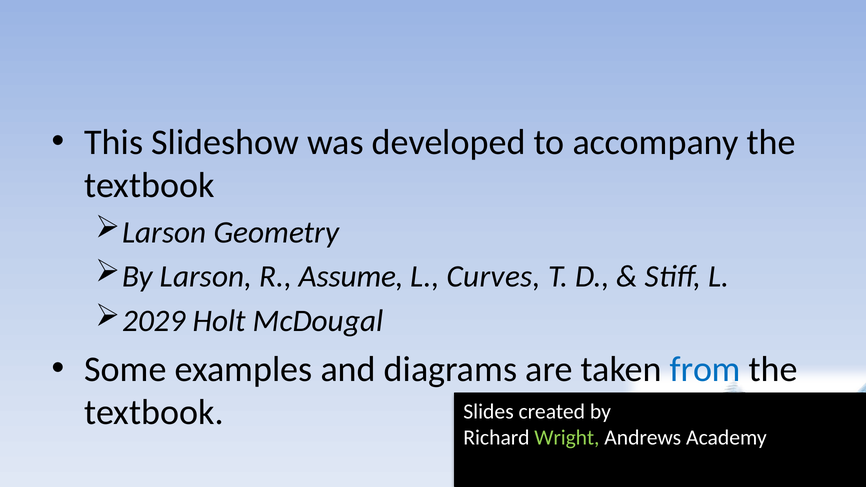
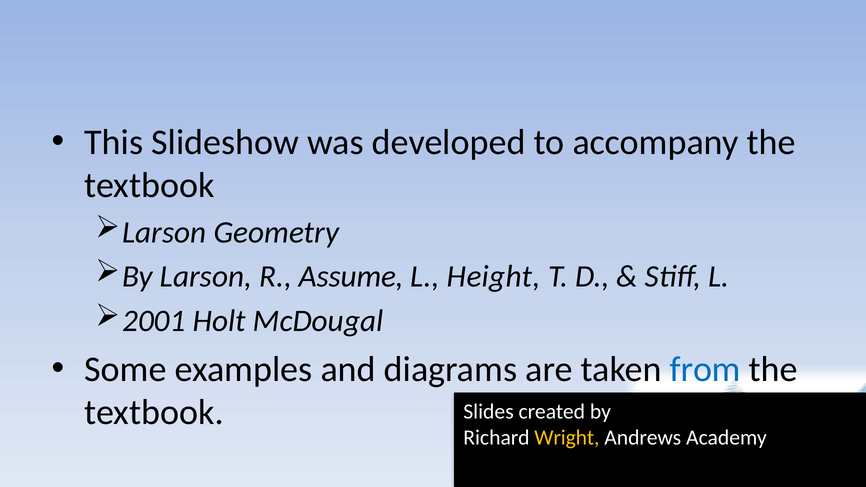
Curves: Curves -> Height (494, 277)
2029: 2029 -> 2001 (154, 321)
Wright colour: light green -> yellow (567, 438)
